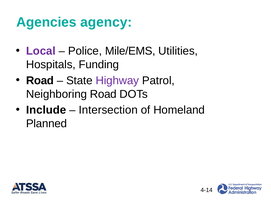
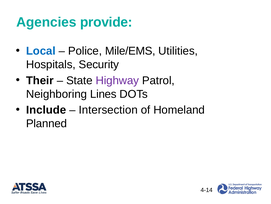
agency: agency -> provide (106, 22)
Local colour: purple -> blue (41, 51)
Funding: Funding -> Security (99, 64)
Road: Road -> Their (40, 80)
Neighboring Road: Road -> Lines (103, 94)
